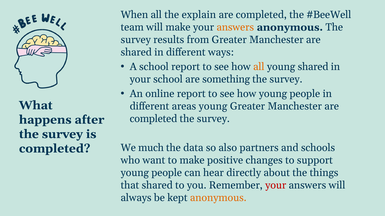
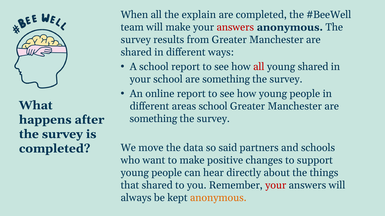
answers colour: orange -> red (235, 27)
all colour: orange -> red (259, 67)
areas young: young -> school (213, 107)
completed: completed -> something (153, 119)
much: much -> move (151, 148)
also: also -> said (228, 148)
